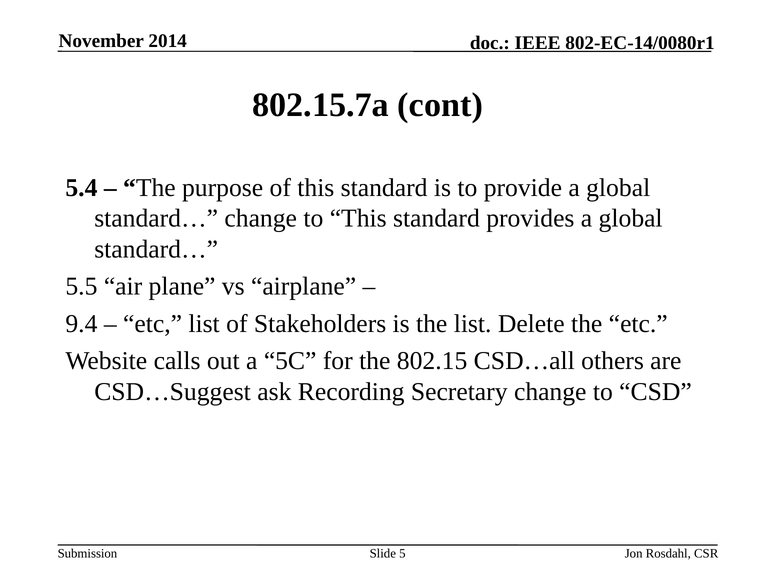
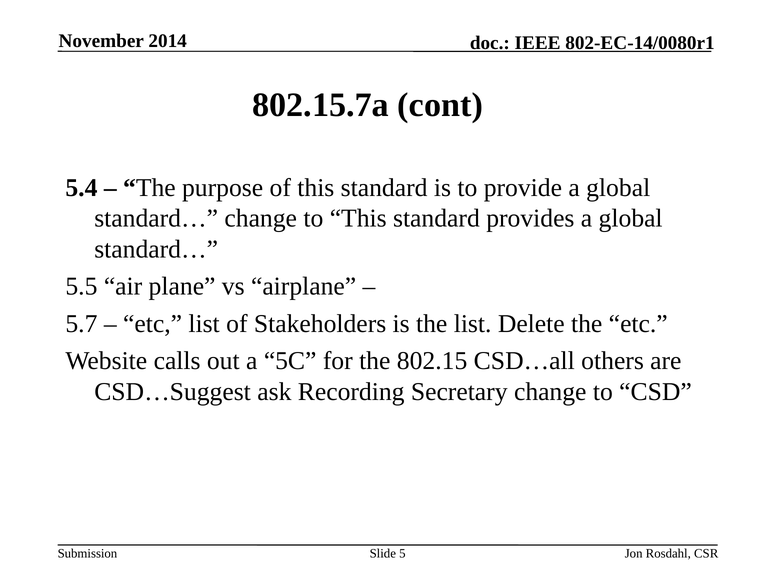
9.4: 9.4 -> 5.7 (81, 324)
